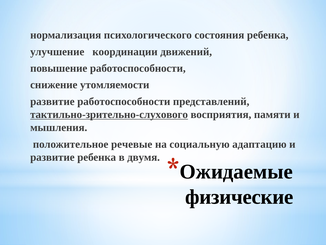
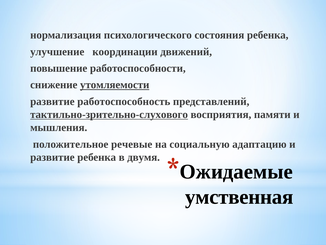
утомляемости underline: none -> present (115, 85)
развитие работоспособности: работоспособности -> работоспособность (124, 101)
физические: физические -> умственная (239, 196)
